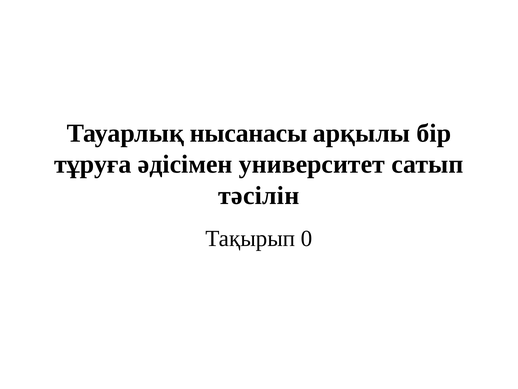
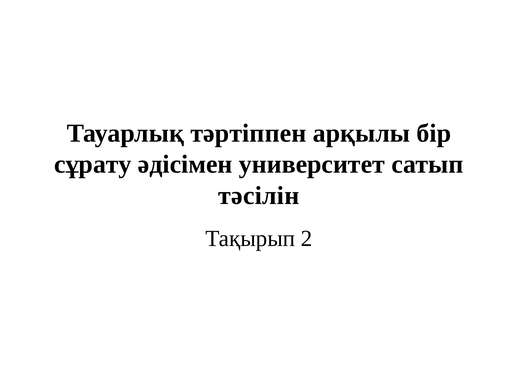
нысанасы: нысанасы -> тәртіппен (248, 133)
тұруға: тұруға -> сұрату (93, 164)
0: 0 -> 2 (307, 238)
